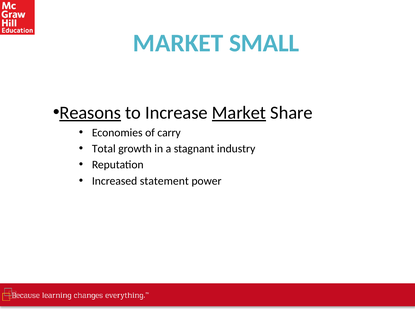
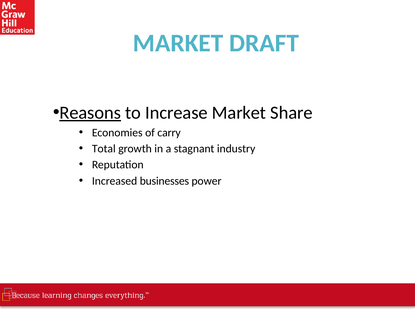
SMALL: SMALL -> DRAFT (264, 43)
Market underline: present -> none (239, 113)
statement: statement -> businesses (164, 181)
